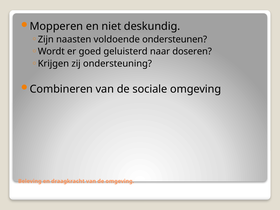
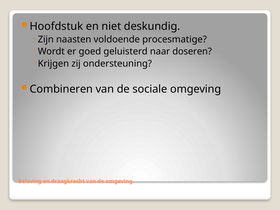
Mopperen: Mopperen -> Hoofdstuk (56, 26)
ondersteunen: ondersteunen -> procesmatige (175, 39)
